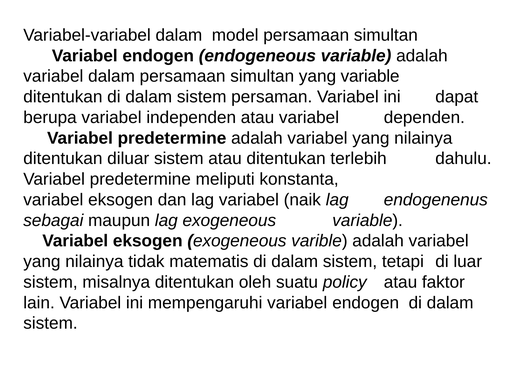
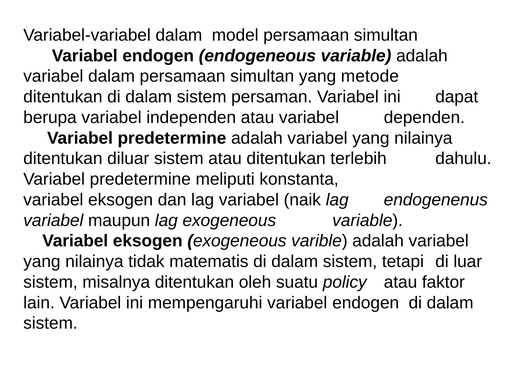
yang variable: variable -> metode (370, 76)
sebagai: sebagai -> variabel (53, 221)
